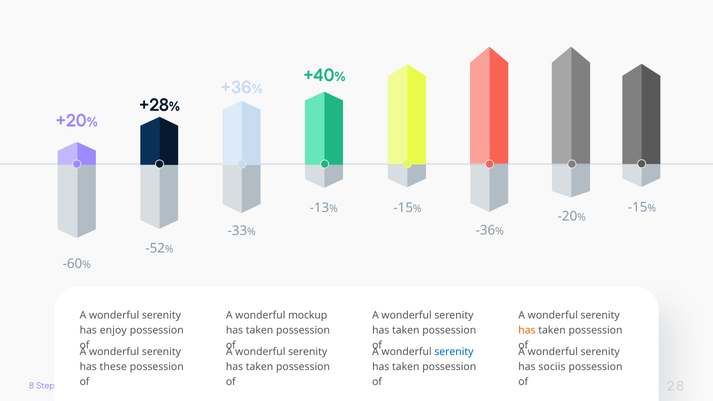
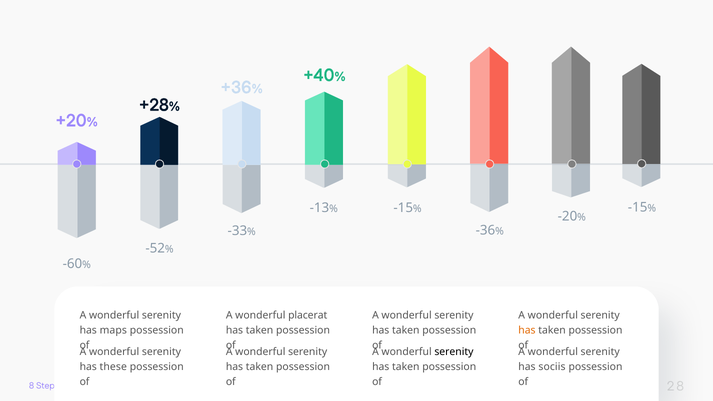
mockup: mockup -> placerat (308, 315)
enjoy: enjoy -> maps (113, 330)
serenity colour: blue -> black (454, 352)
